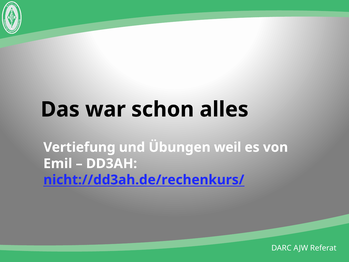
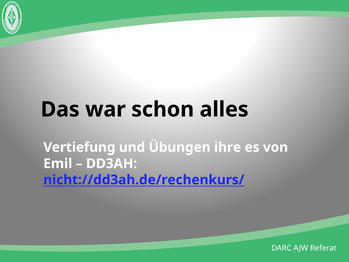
weil: weil -> ihre (228, 147)
